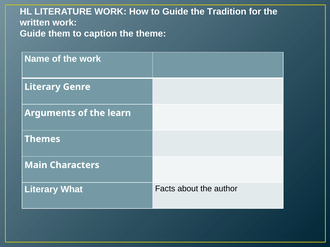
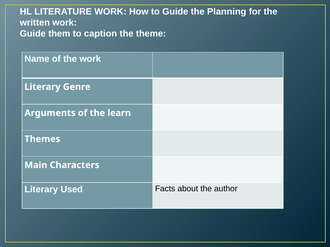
Tradition: Tradition -> Planning (227, 12)
What: What -> Used (72, 190)
